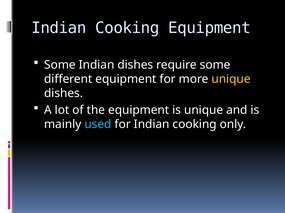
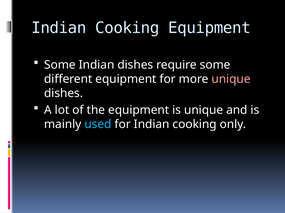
unique colour: yellow -> pink (231, 79)
